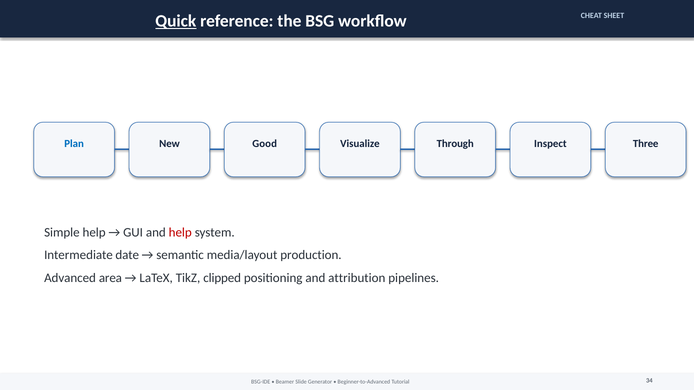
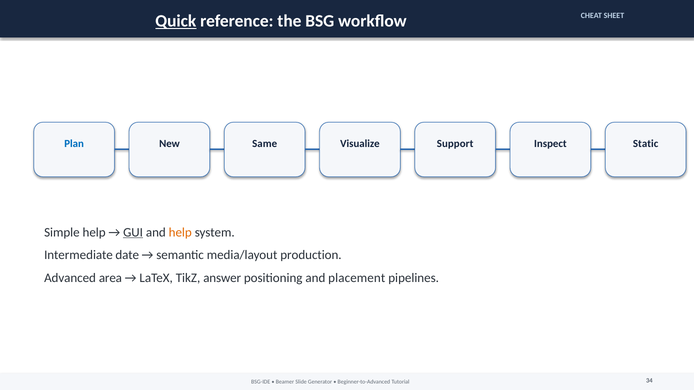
Good: Good -> Same (265, 144)
Through: Through -> Support (455, 144)
Three: Three -> Static (646, 144)
GUI underline: none -> present (133, 232)
help colour: red -> orange (180, 232)
clipped: clipped -> answer (222, 278)
attribution: attribution -> placement (357, 278)
